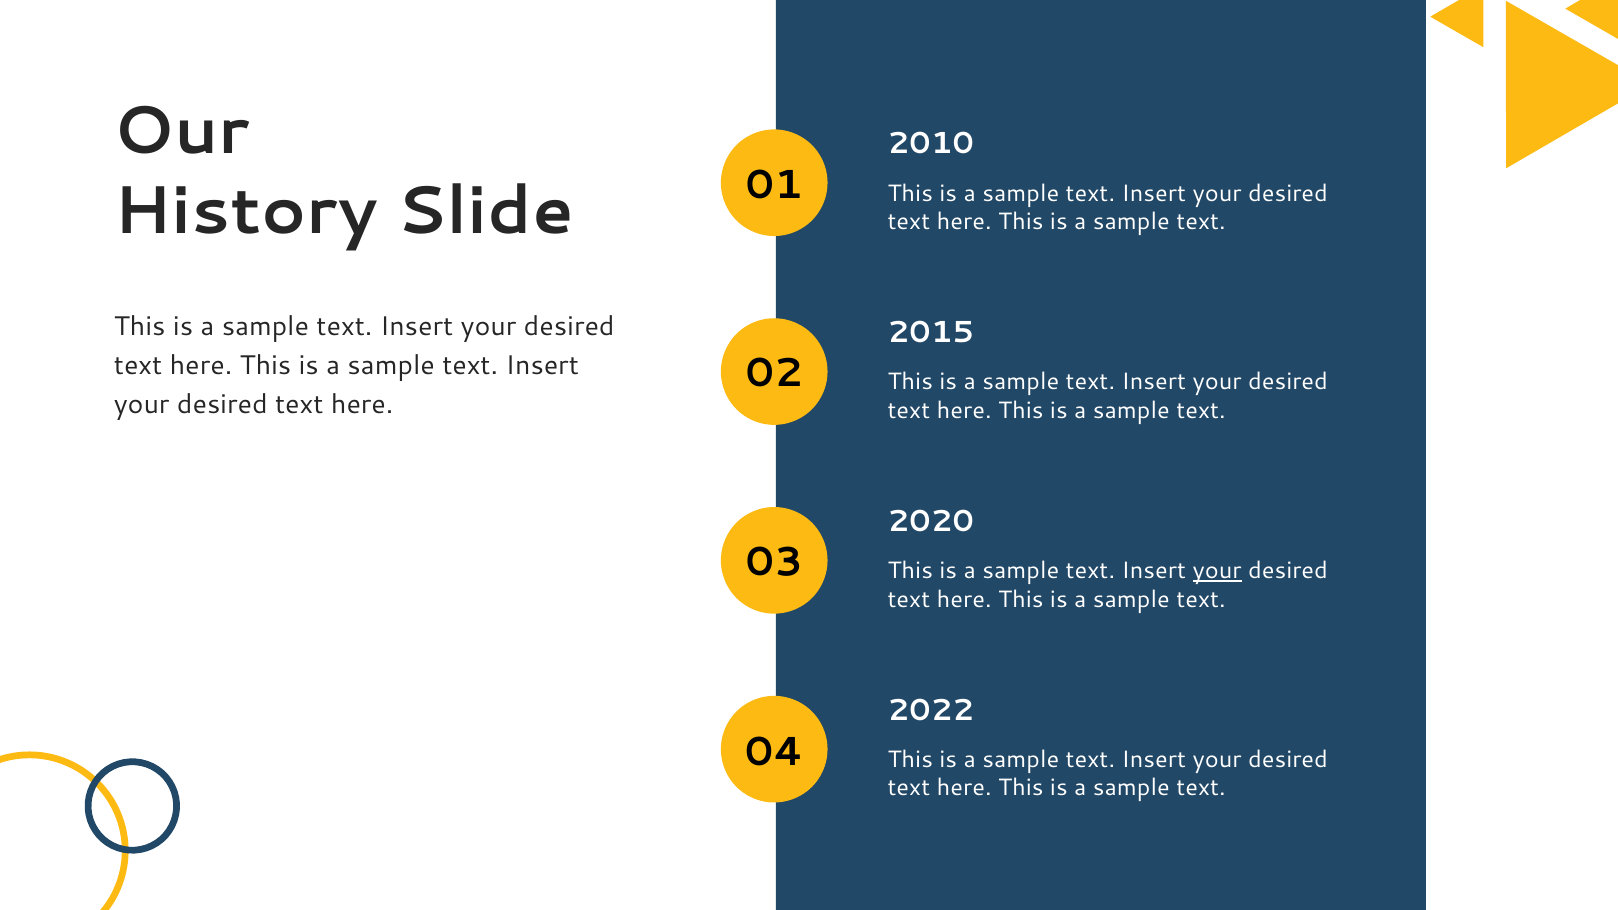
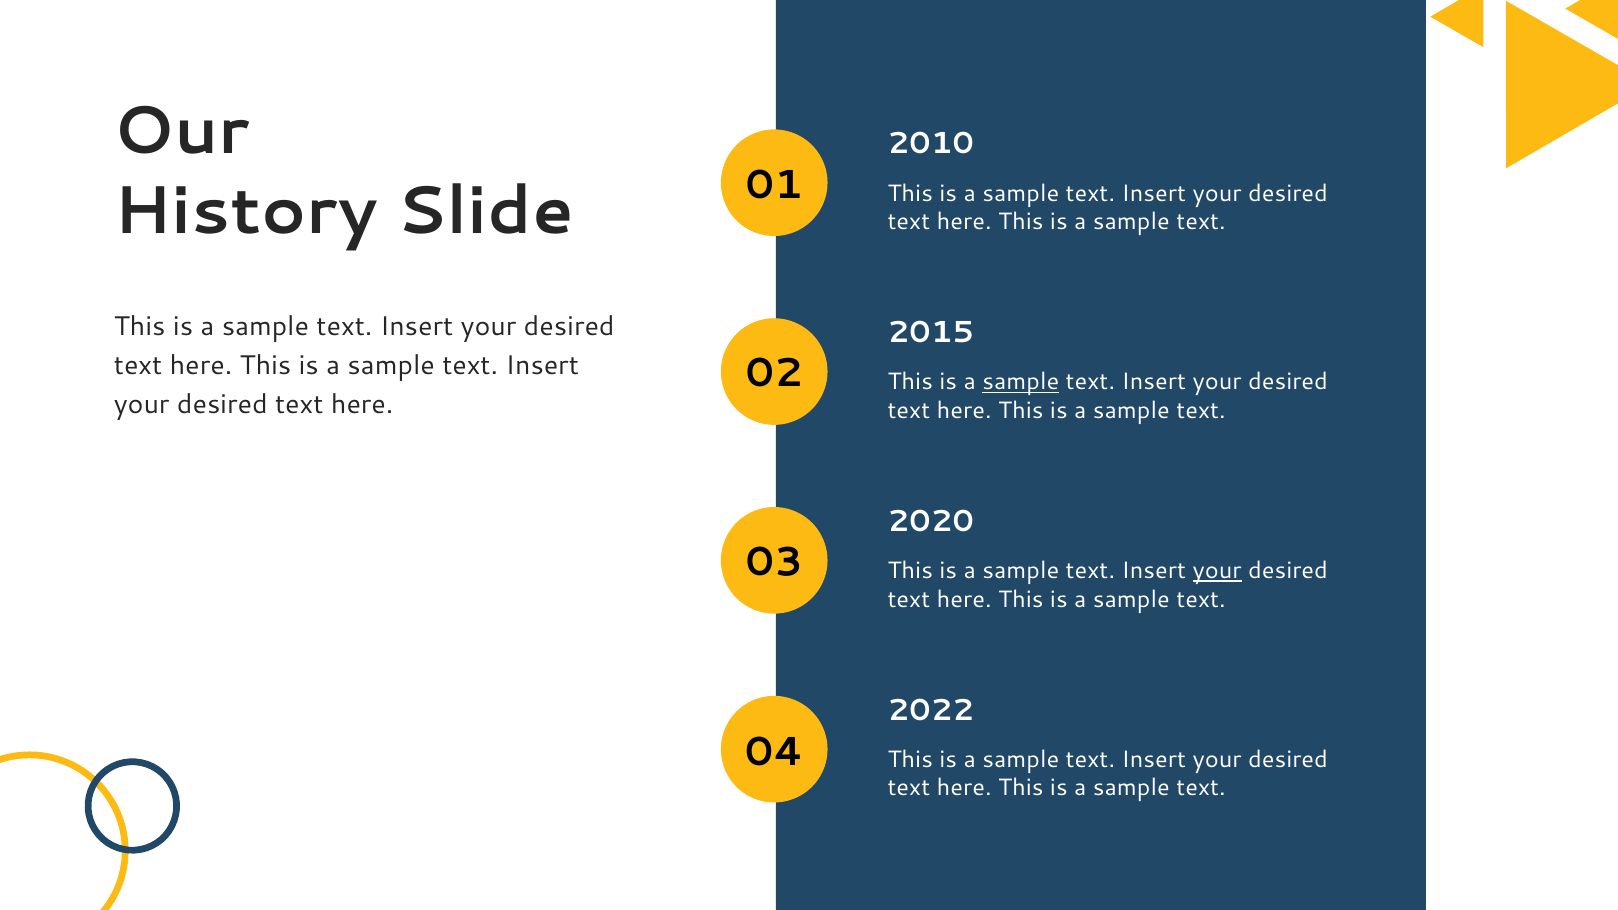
sample underline: none -> present (1021, 382)
